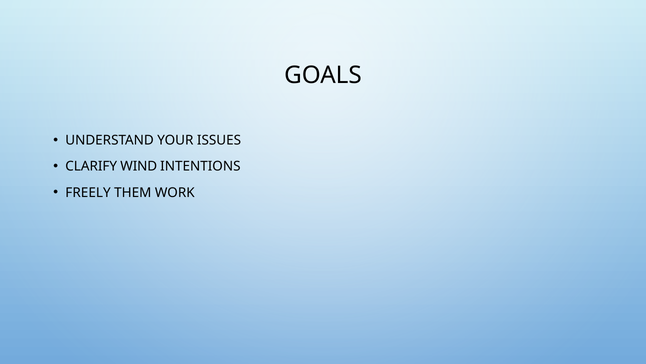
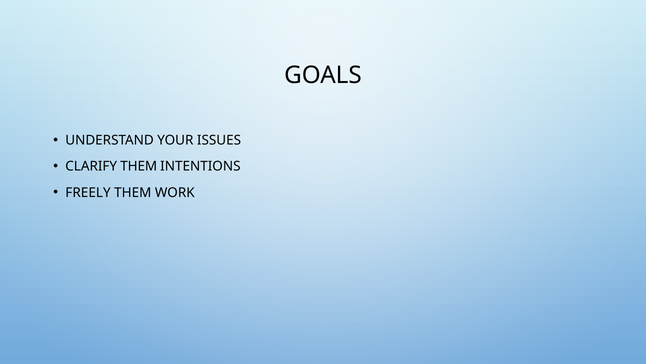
CLARIFY WIND: WIND -> THEM (139, 166)
